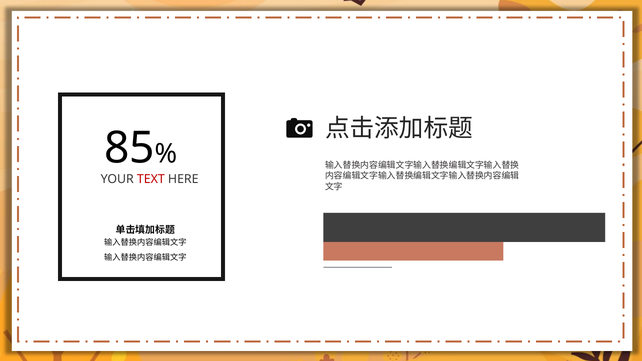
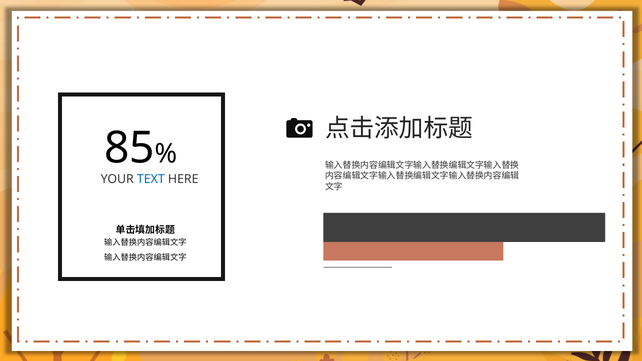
TEXT colour: red -> blue (151, 179)
